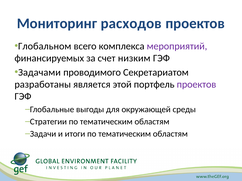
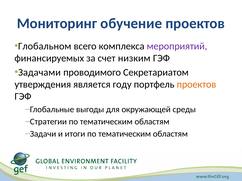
расходов: расходов -> обучение (131, 23)
разработаны: разработаны -> утверждения (43, 85)
этой: этой -> году (122, 85)
проектов colour: purple -> orange (196, 85)
